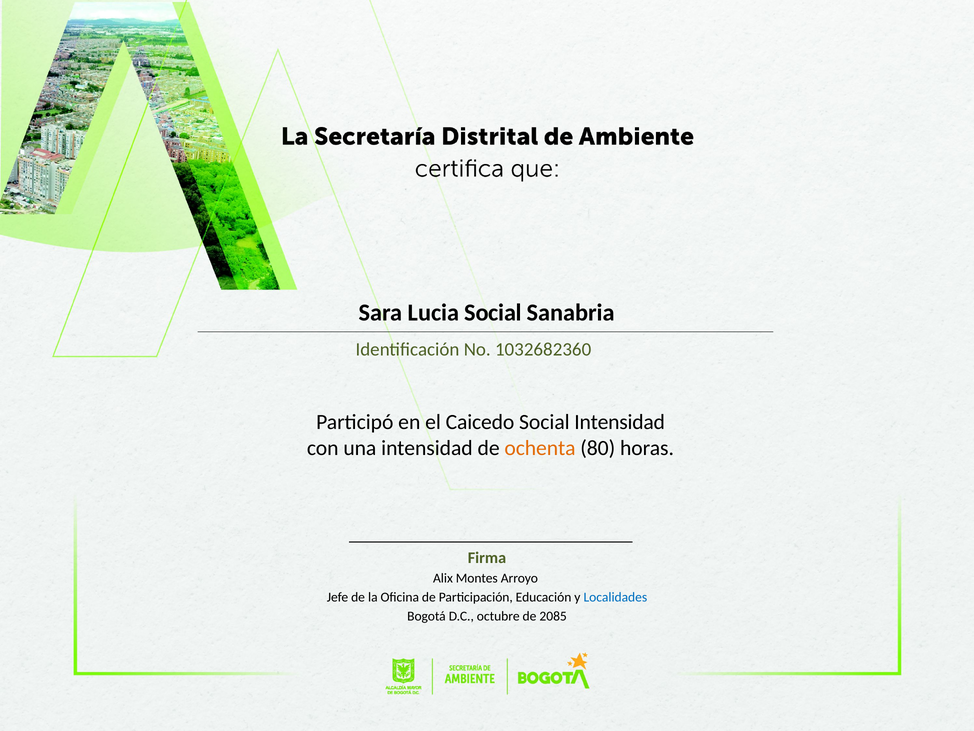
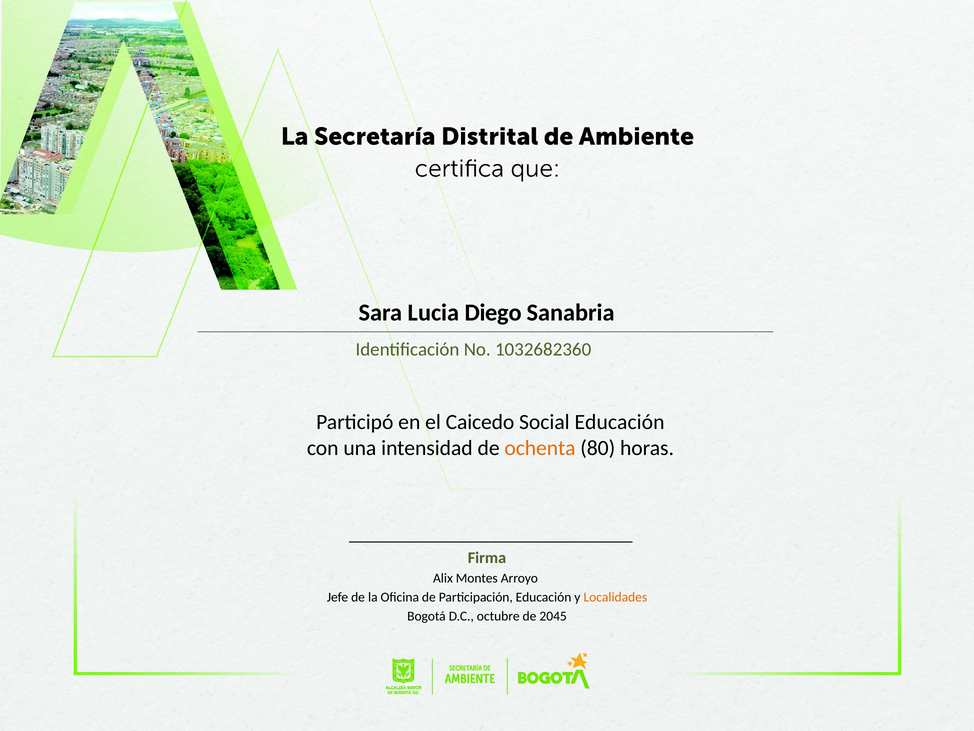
Lucia Social: Social -> Diego (493, 312)
Social Intensidad: Intensidad -> Educación (620, 422)
Localidades colour: blue -> orange (615, 597)
2085: 2085 -> 2045 (553, 616)
